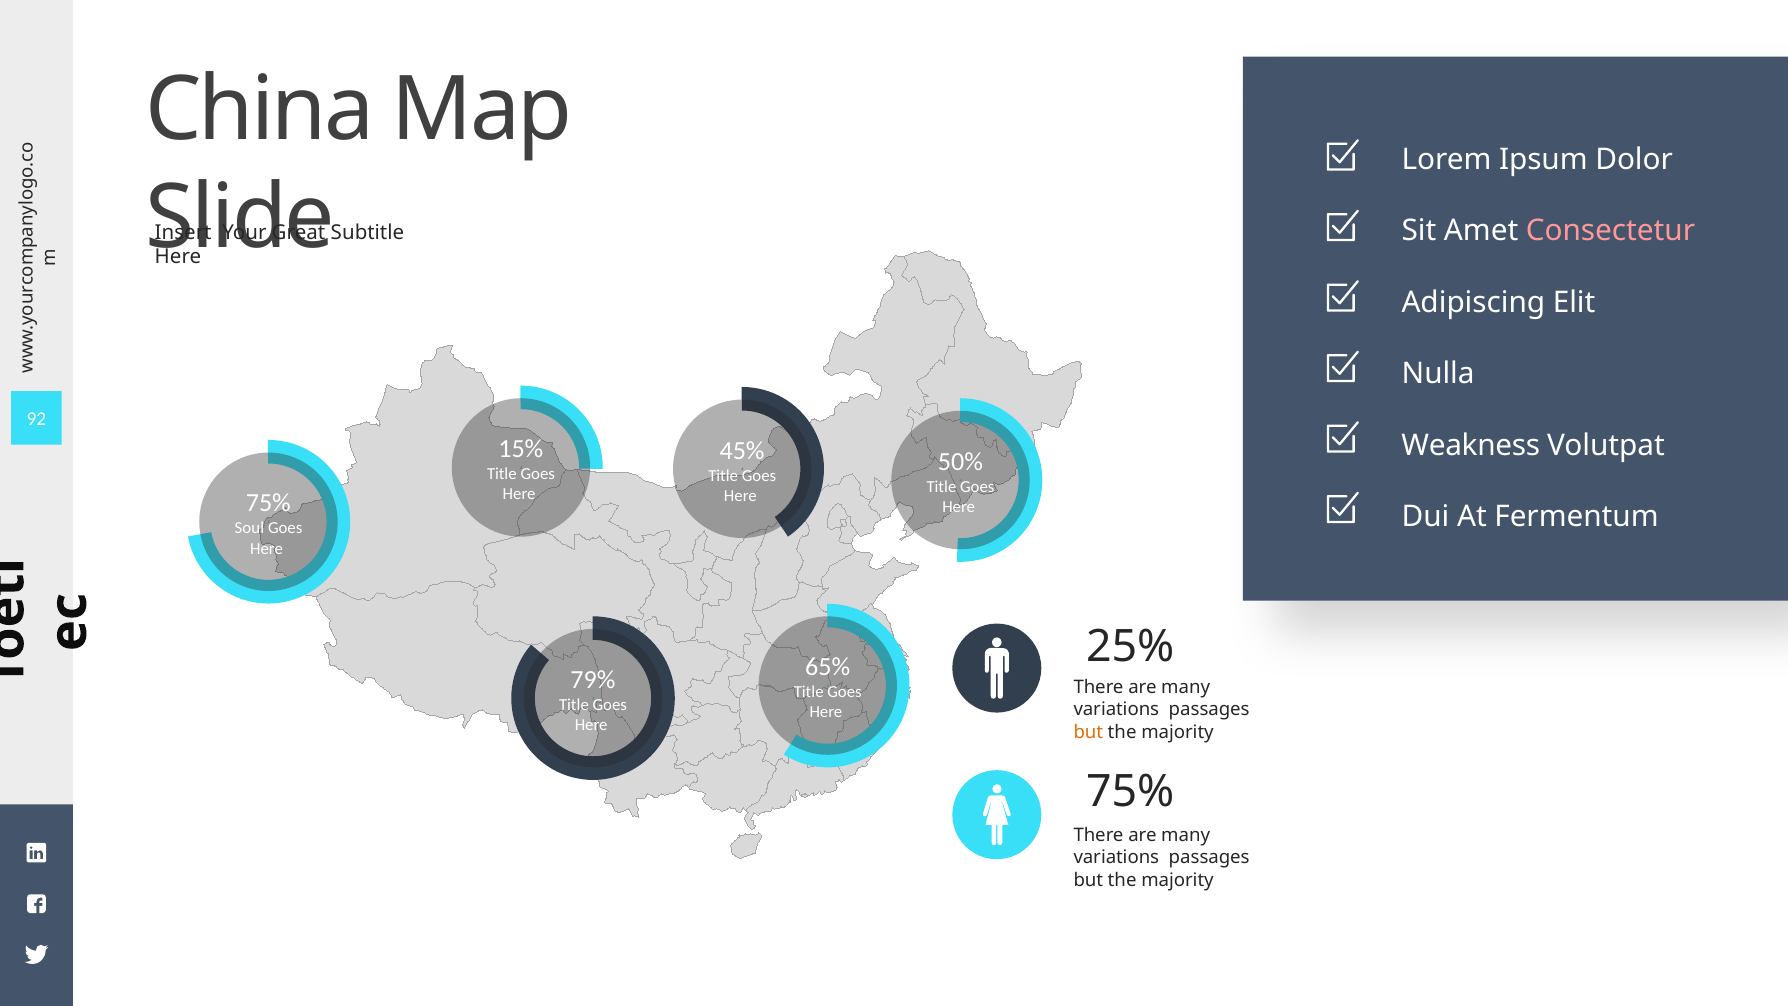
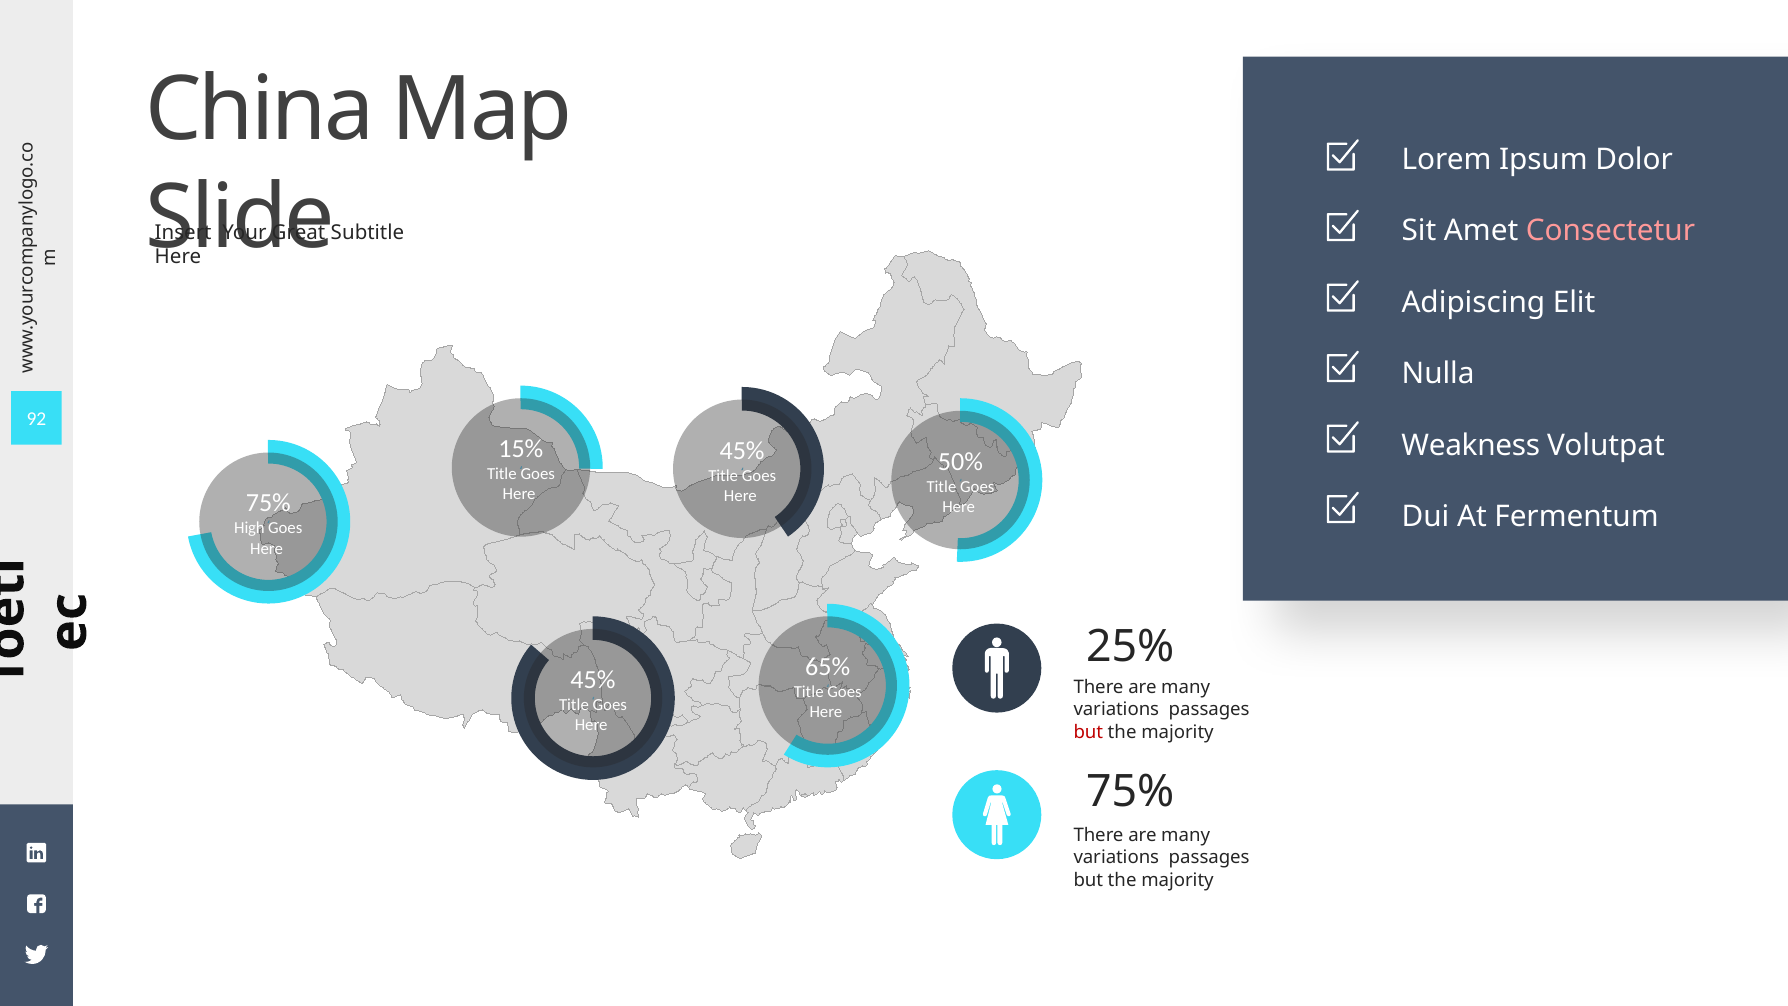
Soul: Soul -> High (249, 528)
79%: 79% -> 45% (593, 680)
but colour: orange -> red (1088, 732)
